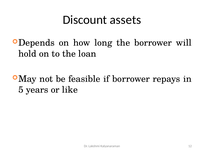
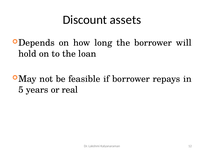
like: like -> real (70, 90)
